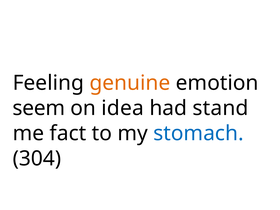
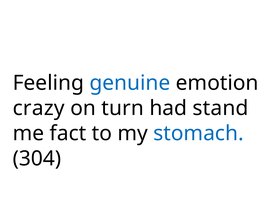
genuine colour: orange -> blue (130, 83)
seem: seem -> crazy (39, 108)
idea: idea -> turn (123, 108)
